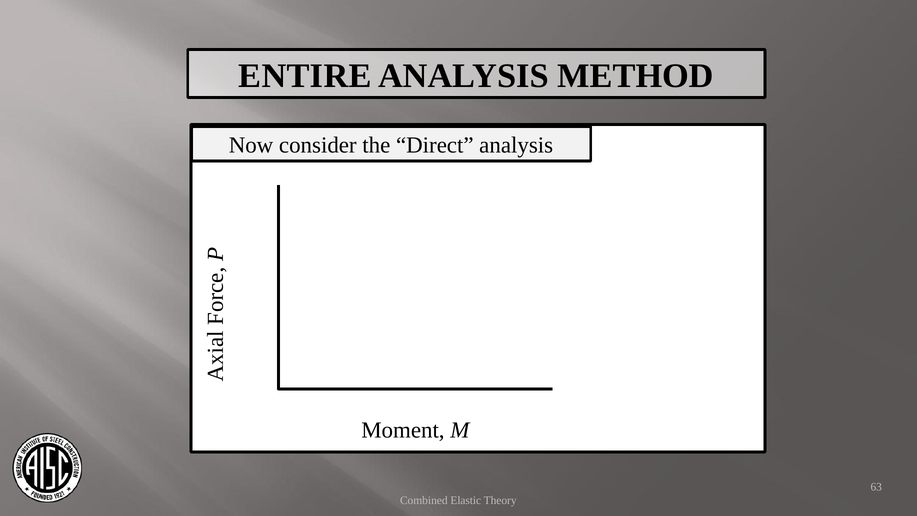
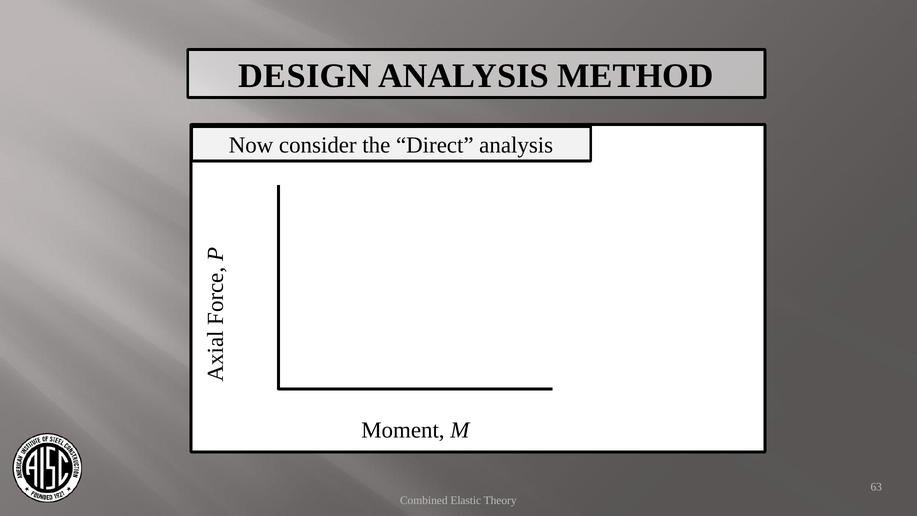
ENTIRE: ENTIRE -> DESIGN (305, 76)
